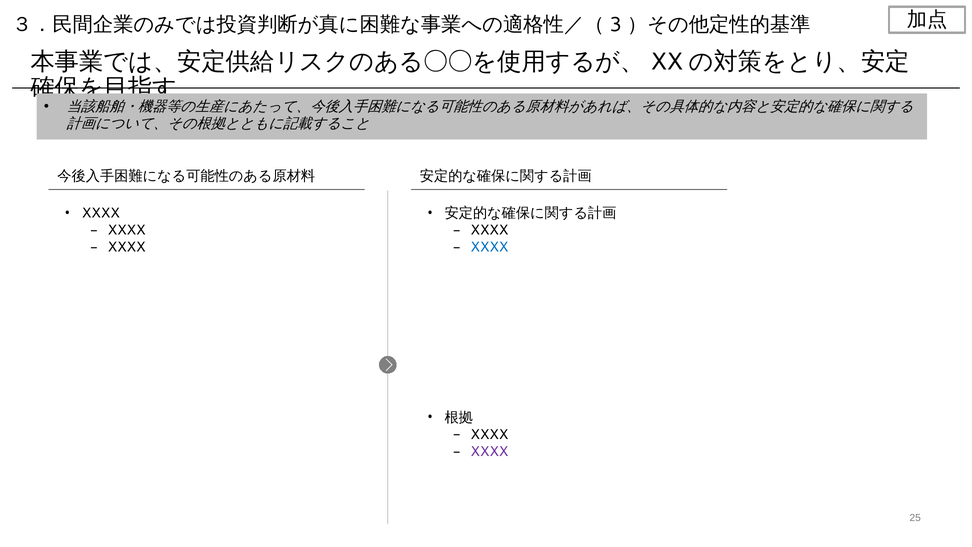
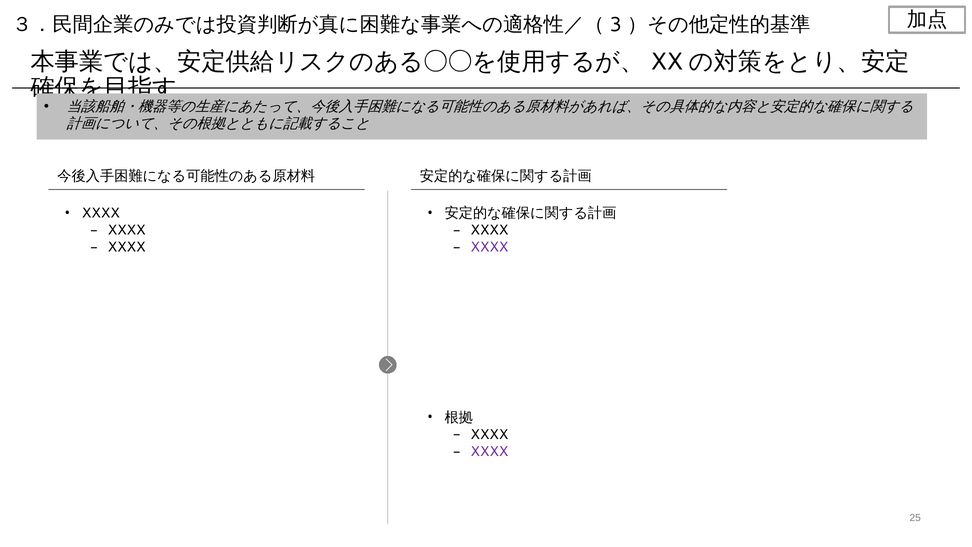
XXXX colour: blue -> purple (489, 247)
